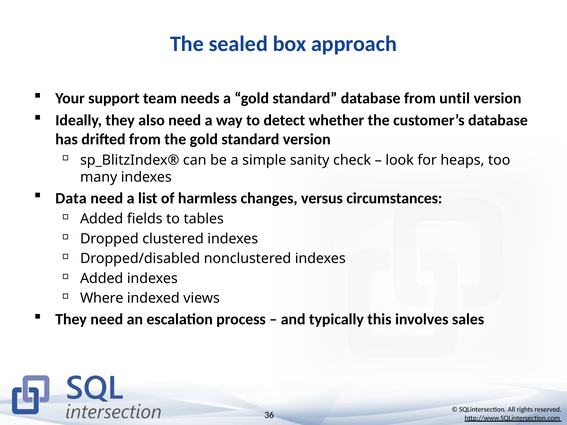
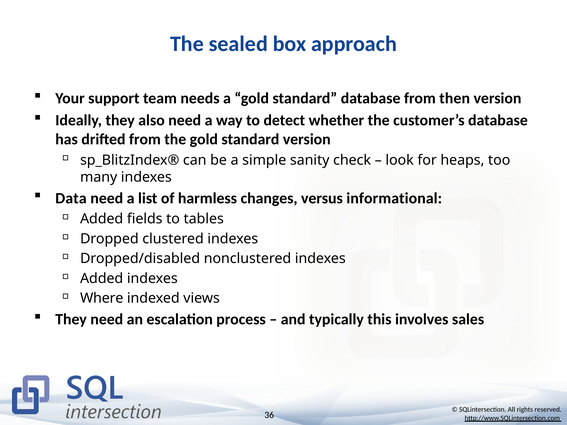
until: until -> then (455, 98)
circumstances: circumstances -> informational (394, 198)
